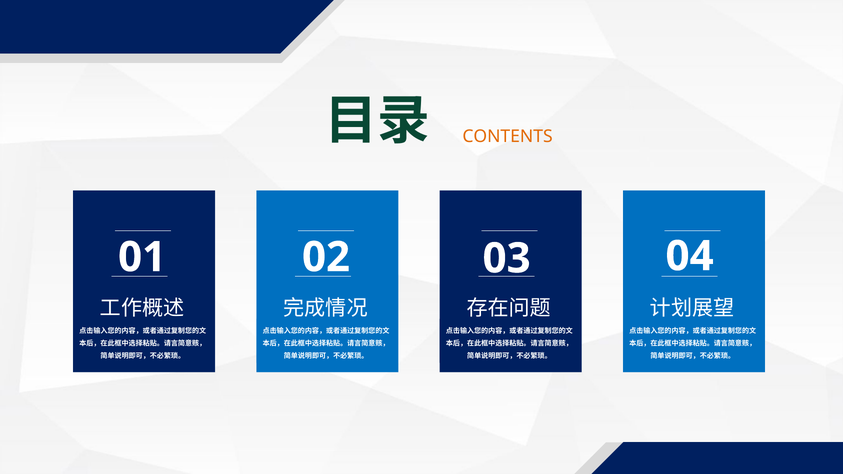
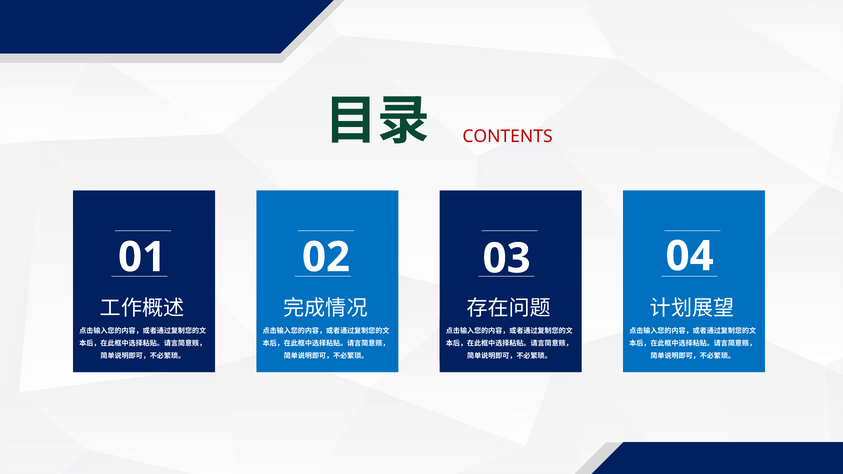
CONTENTS colour: orange -> red (508, 137)
